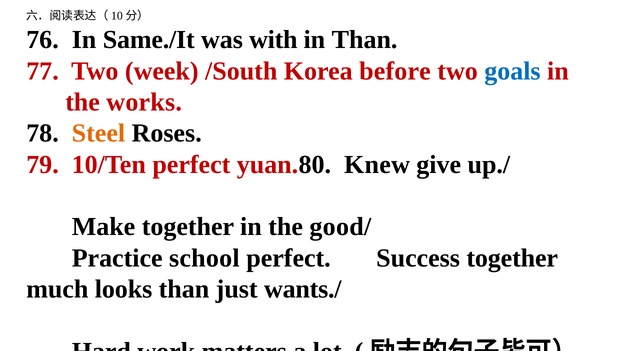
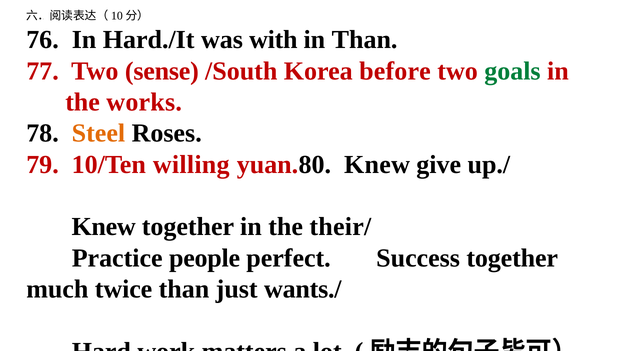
Same./It: Same./It -> Hard./It (149, 40)
week: week -> sense (162, 71)
goals colour: blue -> green (512, 71)
10/Ten perfect: perfect -> willing (191, 165)
Make: Make -> Knew (104, 227)
good/: good/ -> their/ (340, 227)
school: school -> people (205, 258)
looks: looks -> twice (124, 290)
